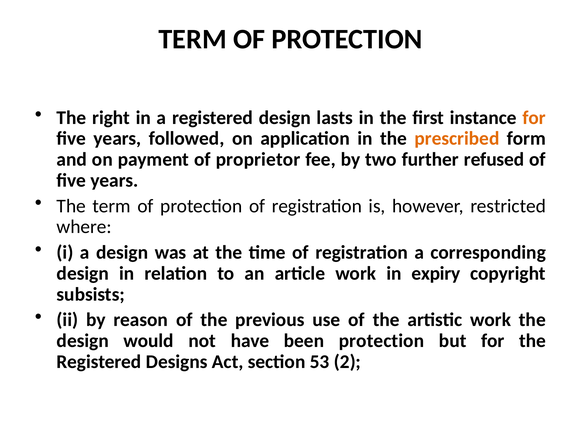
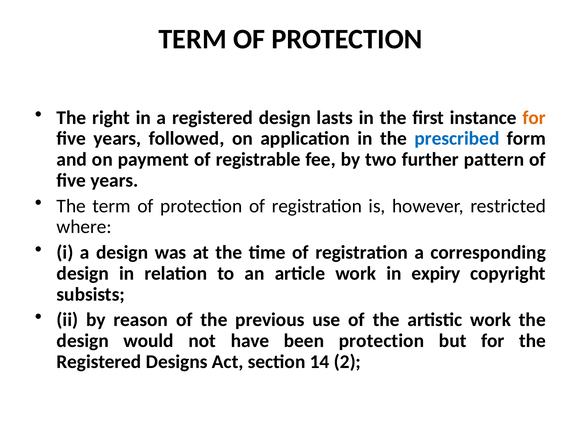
prescribed colour: orange -> blue (457, 138)
proprietor: proprietor -> registrable (258, 159)
refused: refused -> pattern (494, 159)
53: 53 -> 14 (320, 361)
